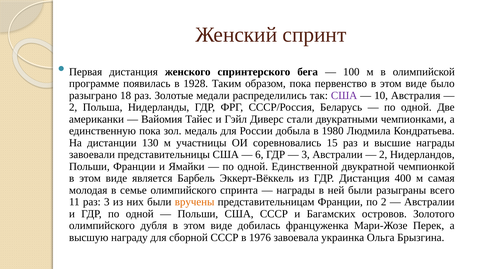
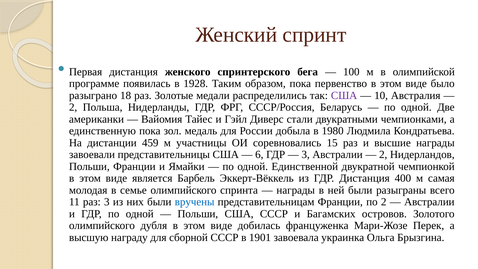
130: 130 -> 459 (150, 143)
вручены colour: orange -> blue (195, 202)
1976: 1976 -> 1901 (260, 237)
